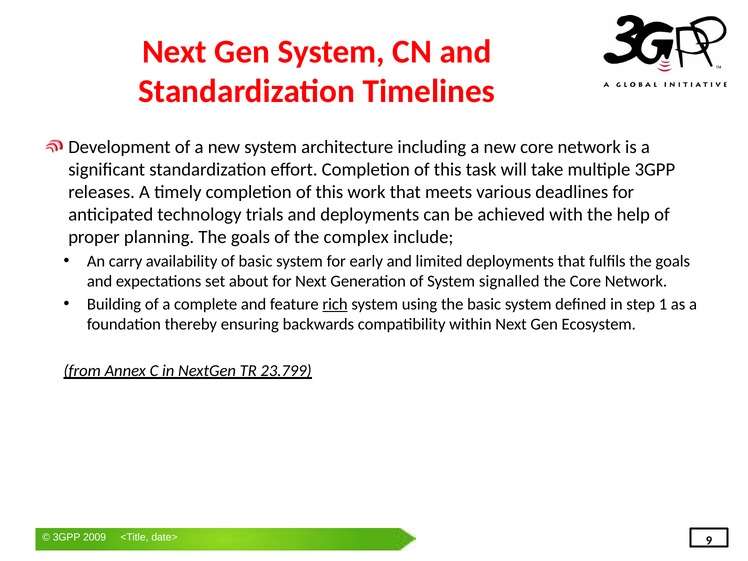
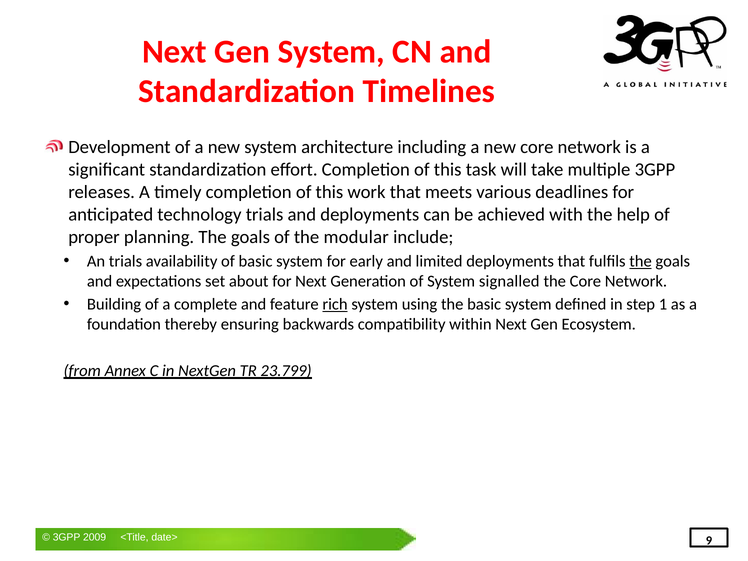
complex: complex -> modular (356, 237)
An carry: carry -> trials (126, 261)
the underline: none -> present (641, 261)
